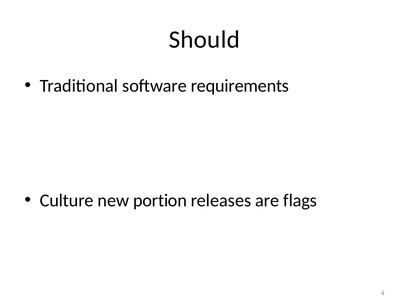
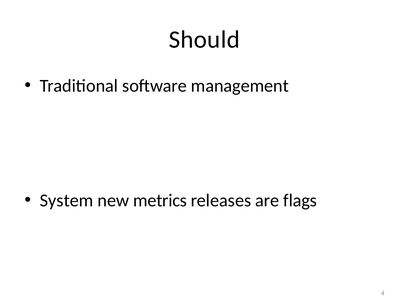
requirements: requirements -> management (240, 86)
Culture: Culture -> System (67, 200)
portion: portion -> metrics (160, 200)
